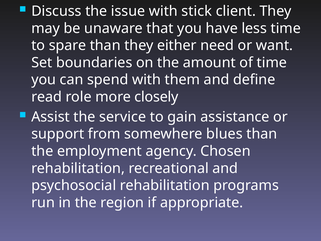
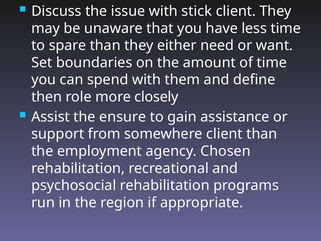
read: read -> then (47, 97)
service: service -> ensure (123, 117)
somewhere blues: blues -> client (224, 134)
